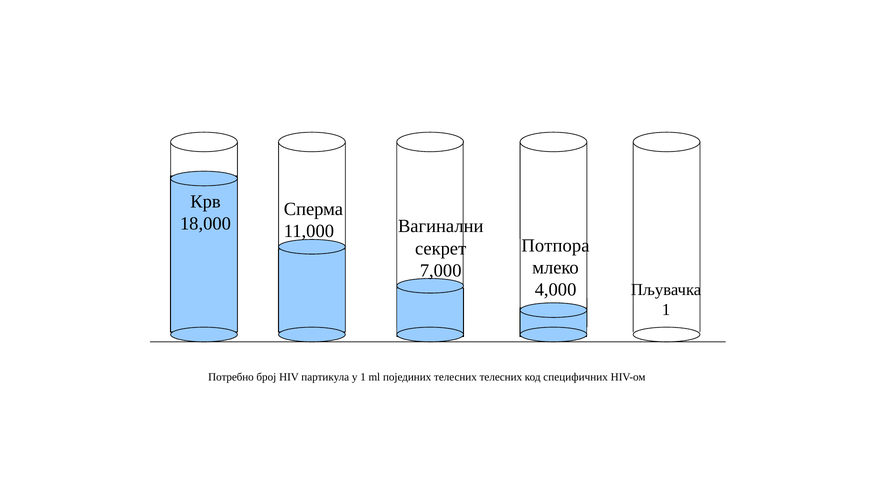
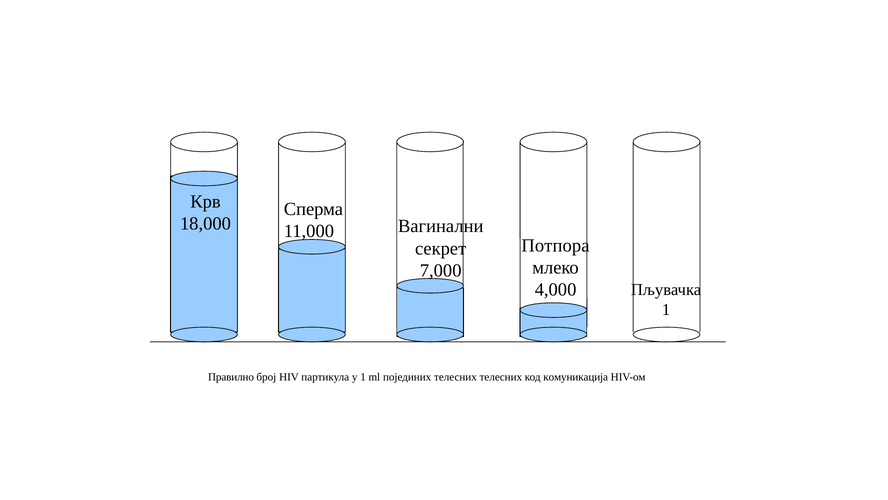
Потребно: Потребно -> Правилно (231, 377)
специфичних: специфичних -> комуникација (576, 377)
